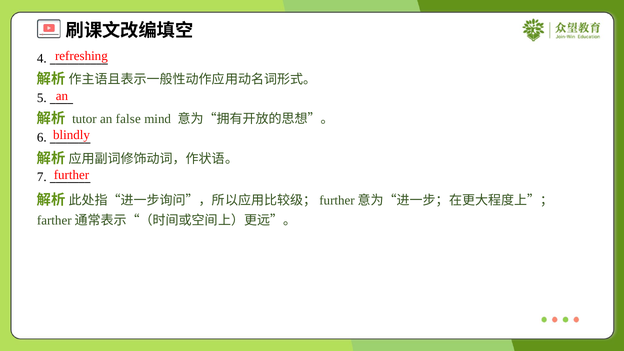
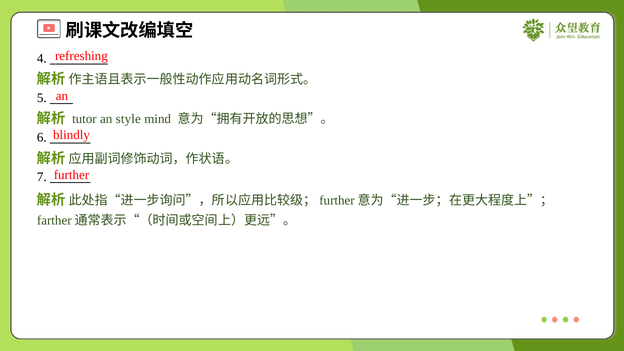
false: false -> style (128, 119)
